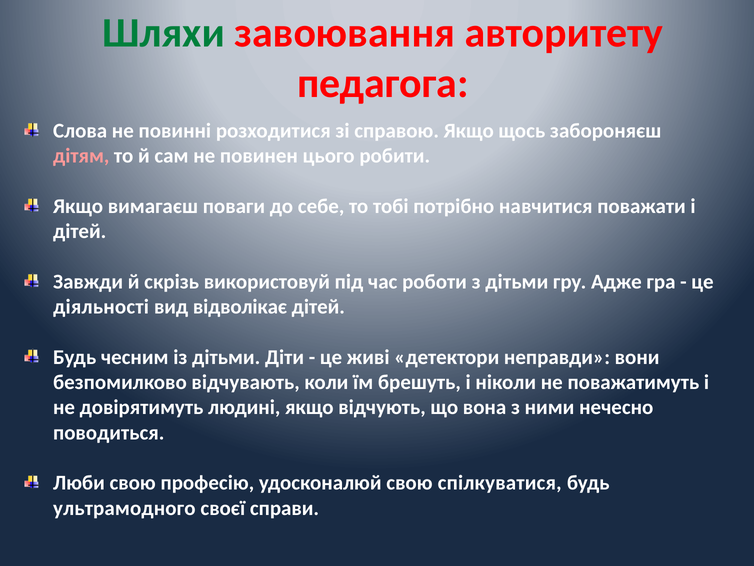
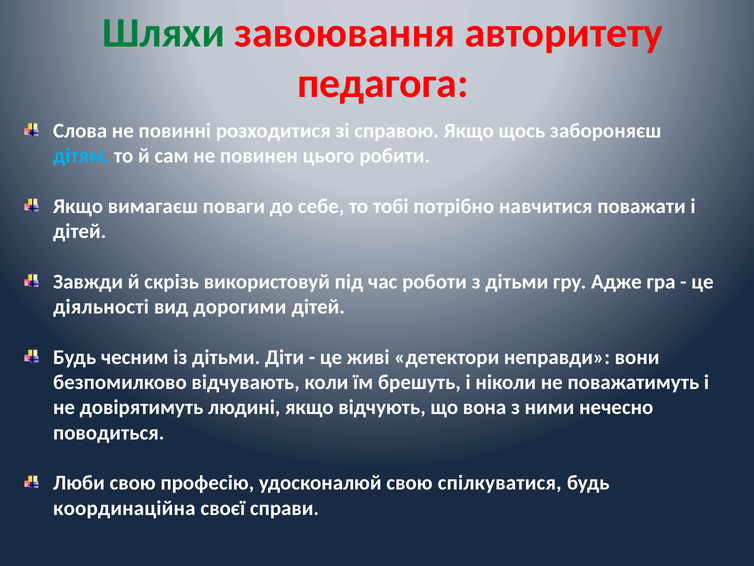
дітям colour: pink -> light blue (81, 156)
відволікає: відволікає -> дорогими (240, 307)
ультрамодного: ультрамодного -> координаційна (124, 508)
